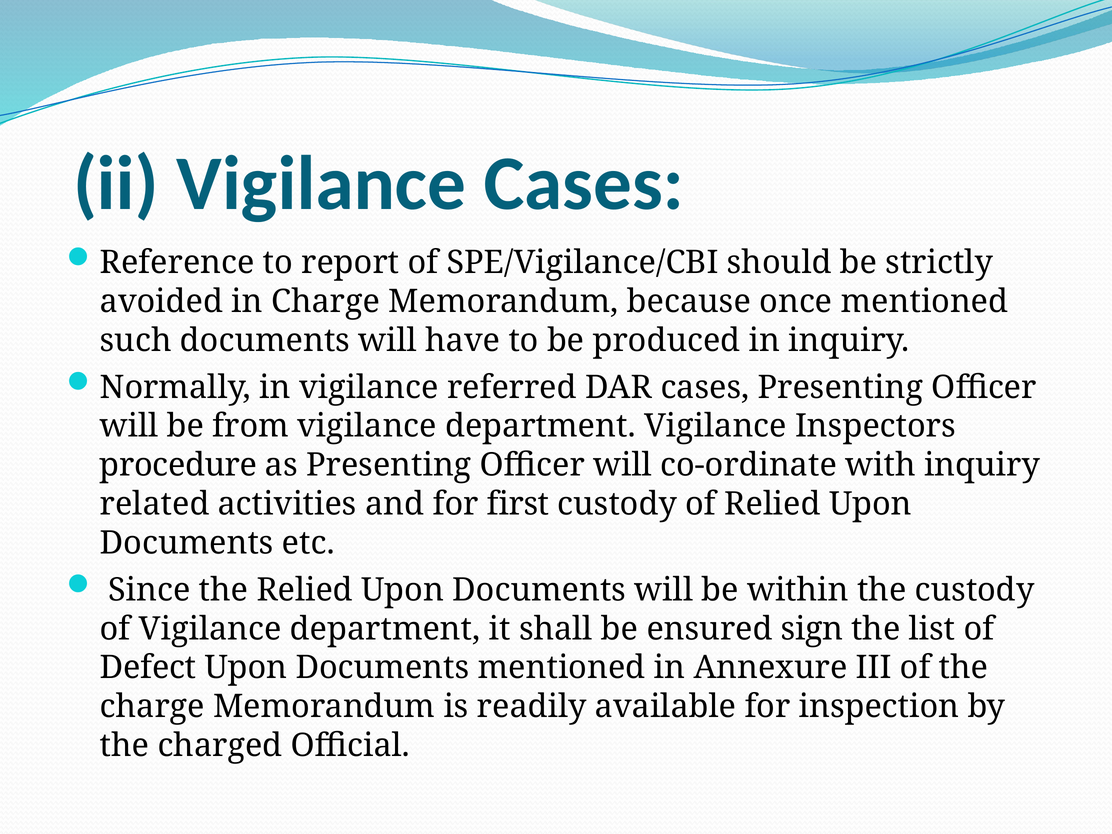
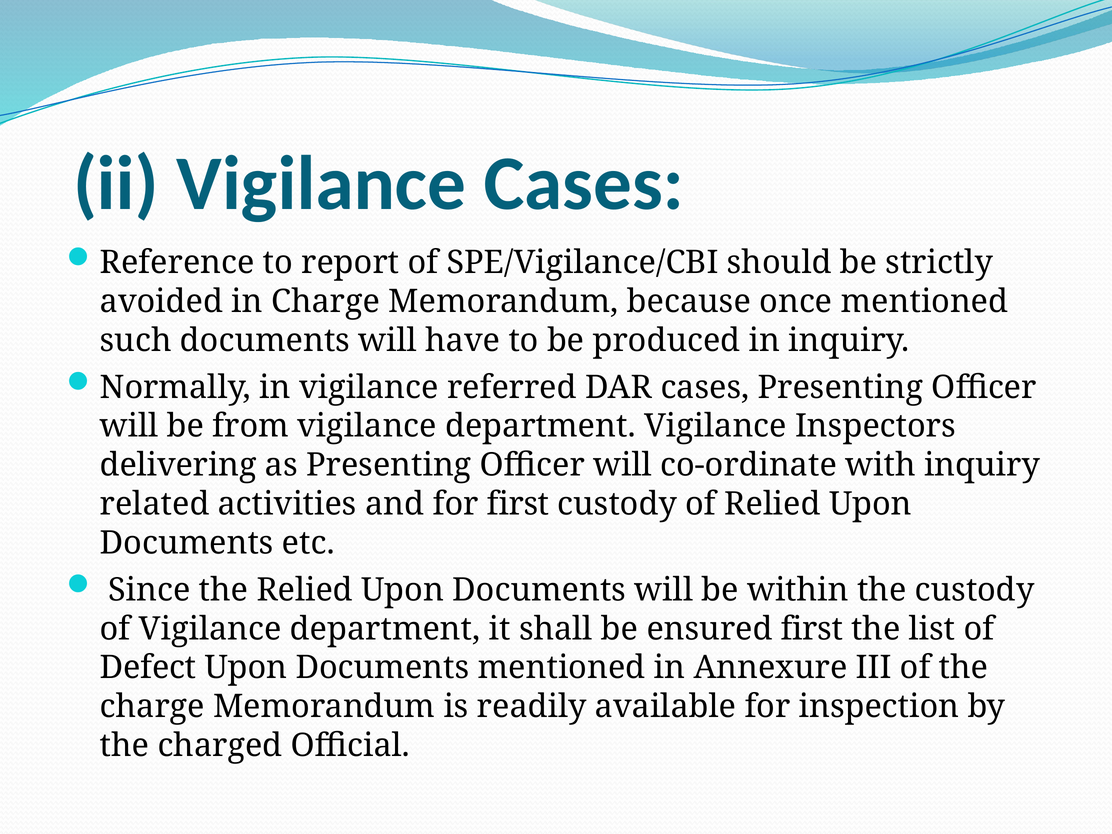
procedure: procedure -> delivering (178, 465)
ensured sign: sign -> first (812, 629)
